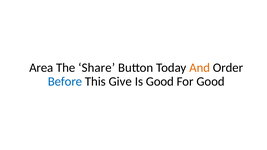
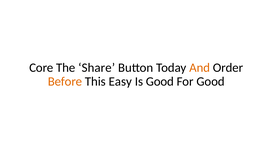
Area: Area -> Core (41, 68)
Before colour: blue -> orange (65, 82)
Give: Give -> Easy (120, 82)
